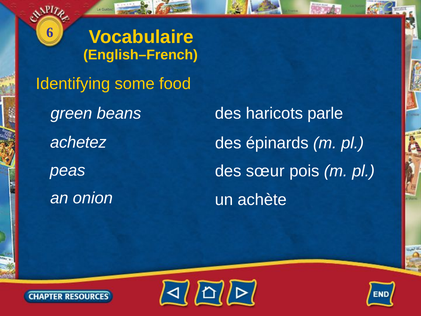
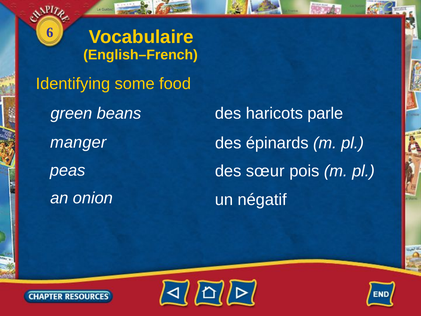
achetez: achetez -> manger (78, 142)
achète: achète -> négatif (262, 200)
